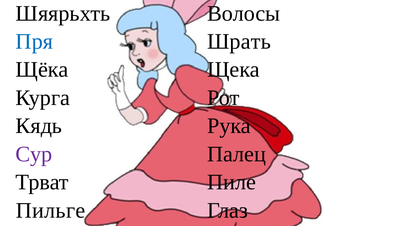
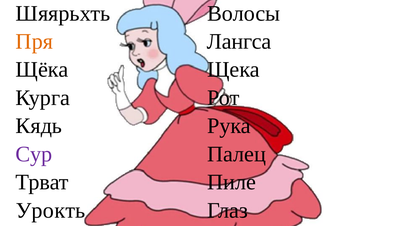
Пря colour: blue -> orange (34, 42)
Шрать: Шрать -> Лангса (239, 42)
Пильге: Пильге -> Урокть (51, 211)
